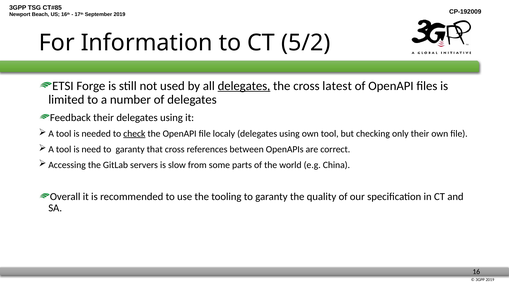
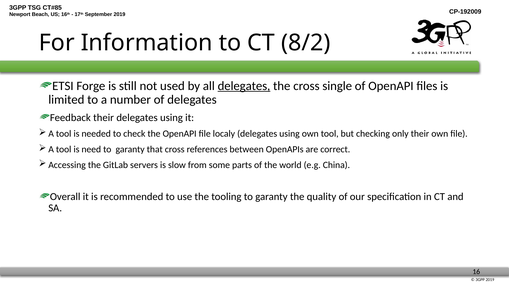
5/2: 5/2 -> 8/2 (306, 43)
latest: latest -> single (337, 86)
check underline: present -> none (134, 134)
